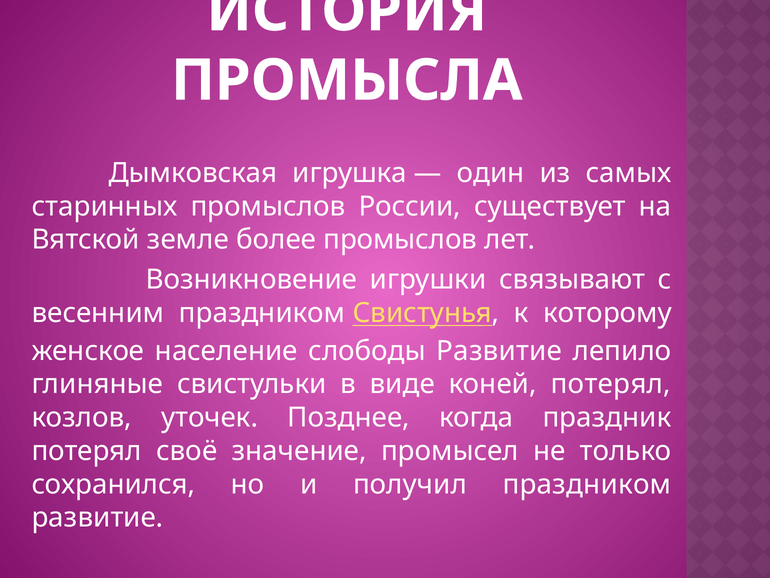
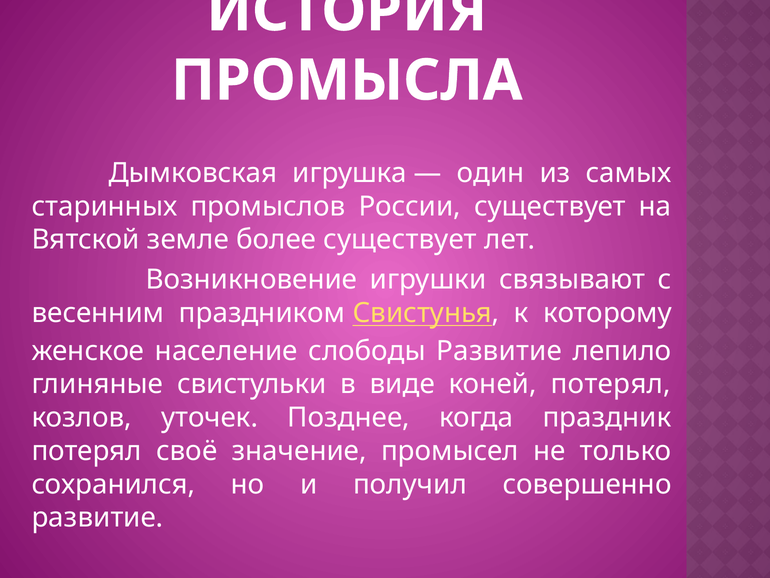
более промыслов: промыслов -> существует (400, 239)
получил праздником: праздником -> совершенно (587, 484)
